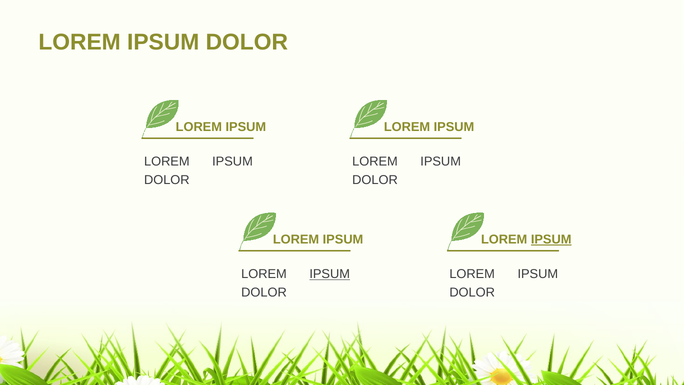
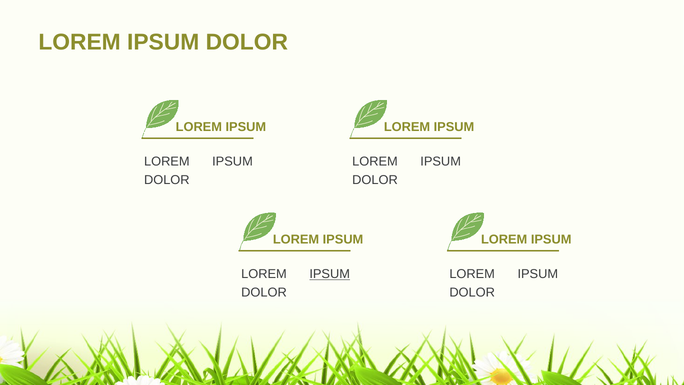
IPSUM underline: present -> none (551, 239)
